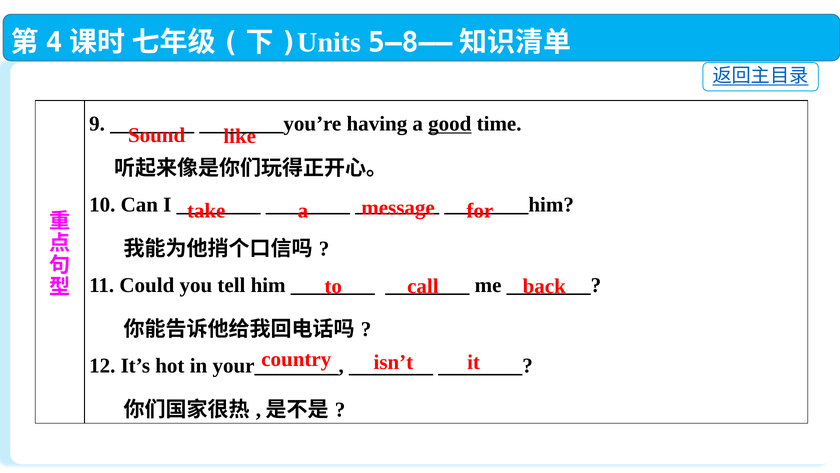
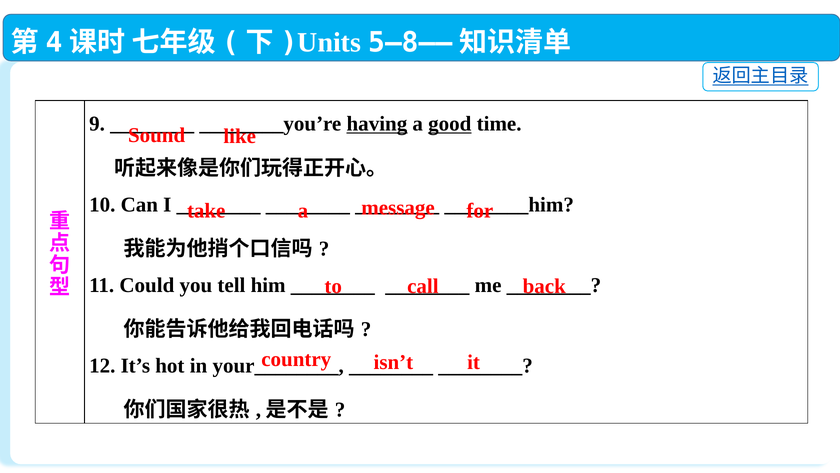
having underline: none -> present (377, 124)
